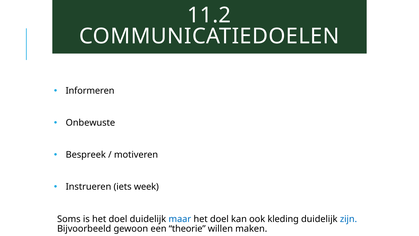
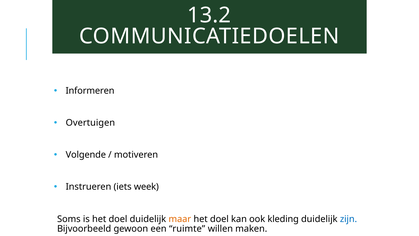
11.2: 11.2 -> 13.2 (209, 15)
Onbewuste: Onbewuste -> Overtuigen (90, 123)
Bespreek: Bespreek -> Volgende (86, 155)
maar colour: blue -> orange (180, 219)
theorie: theorie -> ruimte (187, 229)
